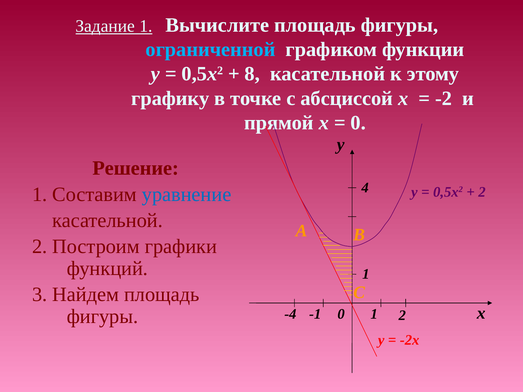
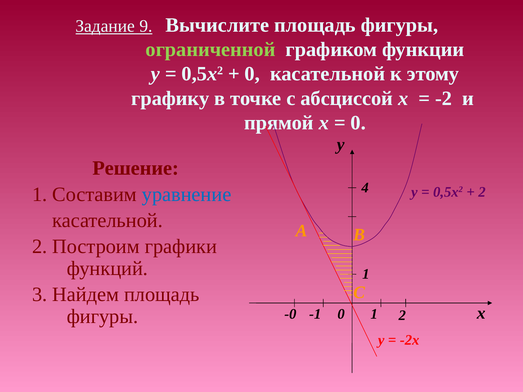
Задание 1: 1 -> 9 (146, 26)
ограниченной colour: light blue -> light green (211, 50)
8: 8 -> 0 (252, 74)
-4: -4 -> -0 (290, 314)
